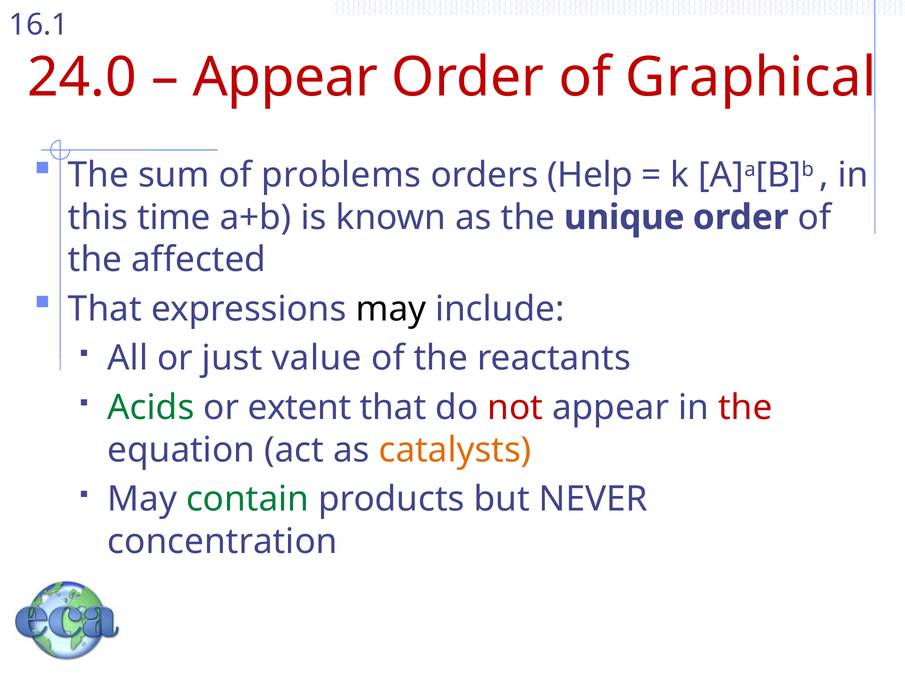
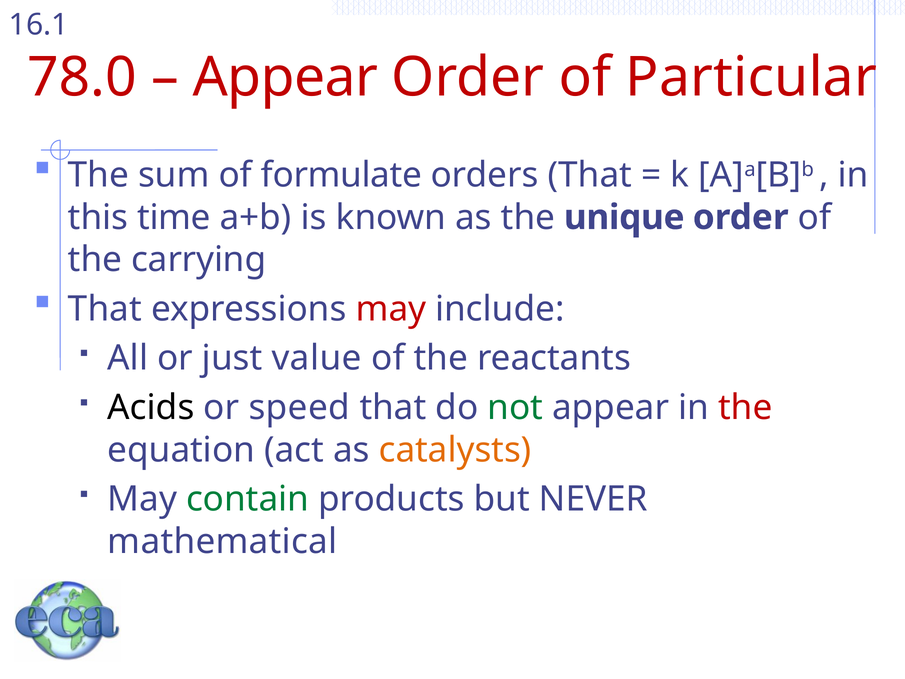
24.0: 24.0 -> 78.0 (82, 77)
Graphical: Graphical -> Particular (751, 77)
problems: problems -> formulate (341, 175)
orders Help: Help -> That (590, 175)
affected: affected -> carrying (199, 260)
may colour: black -> red (391, 309)
Acids colour: green -> black (151, 407)
extent: extent -> speed (299, 407)
not colour: red -> green (515, 407)
concentration: concentration -> mathematical (222, 541)
